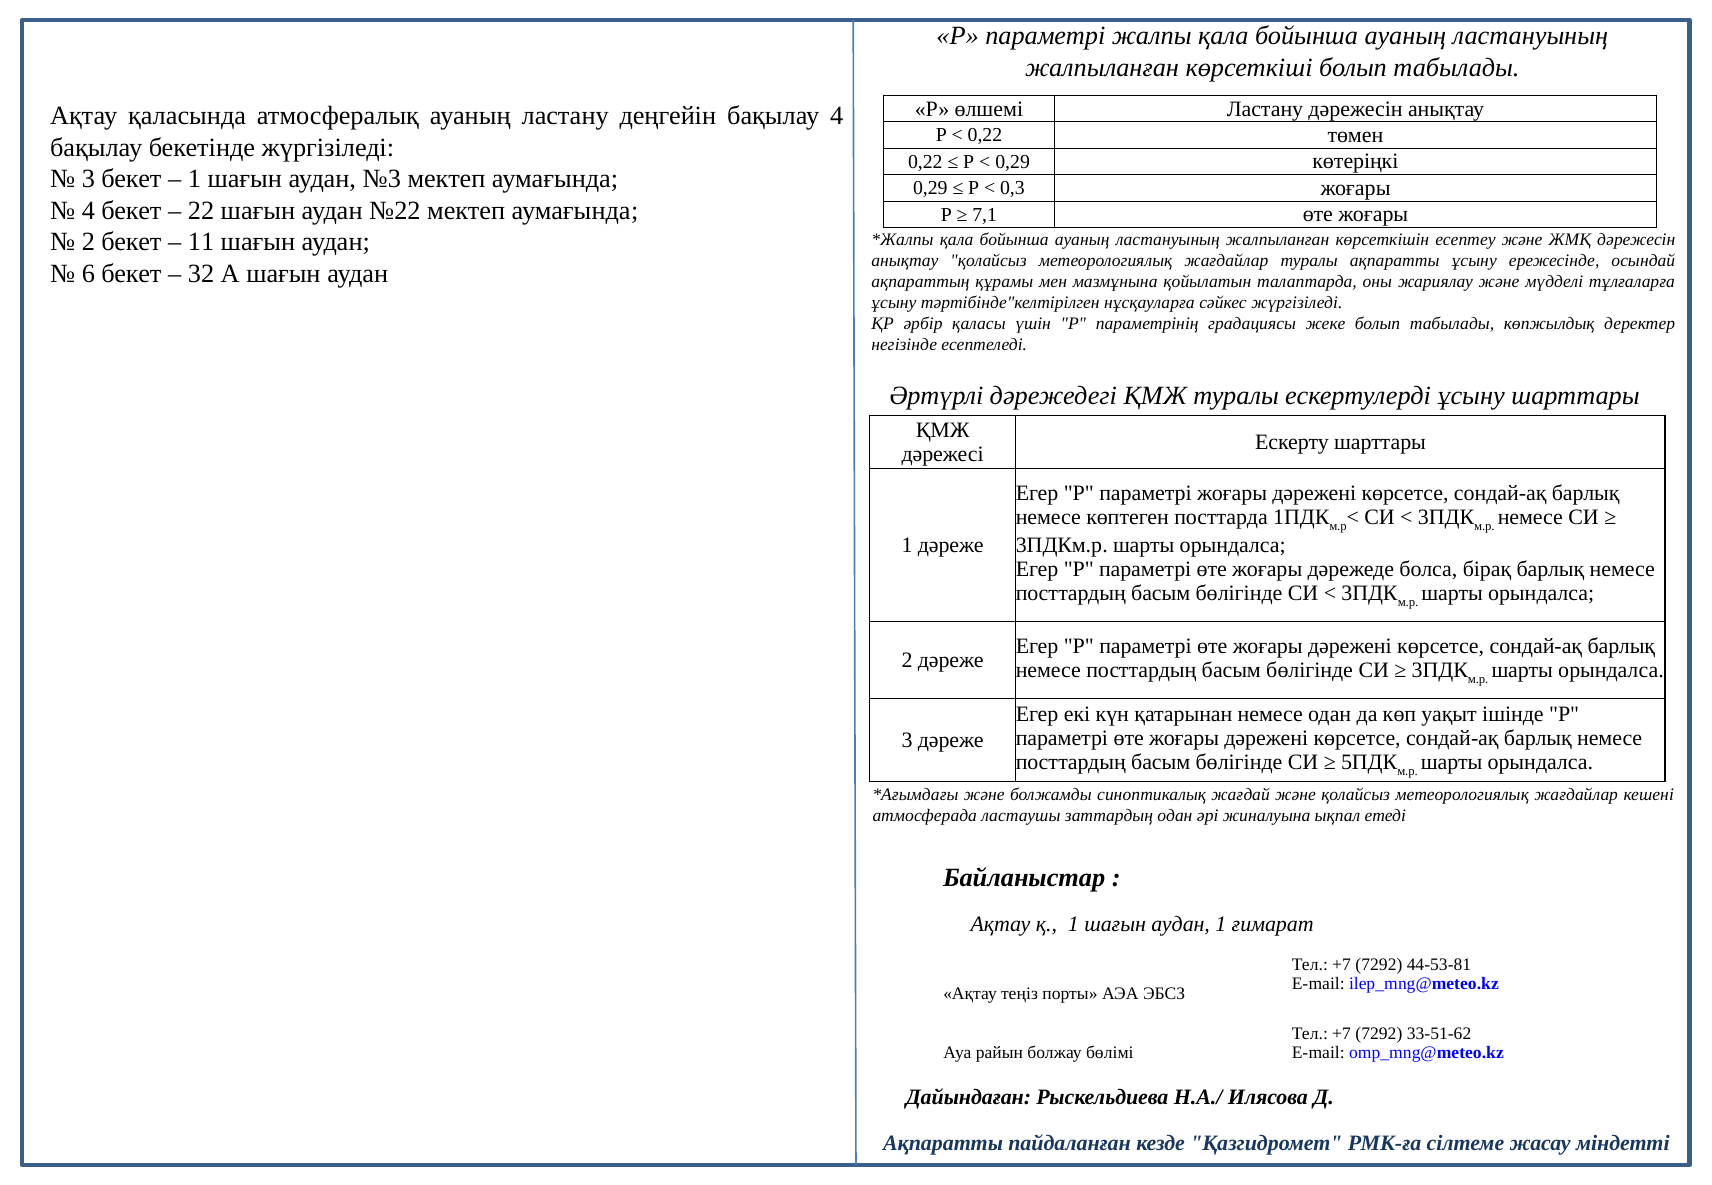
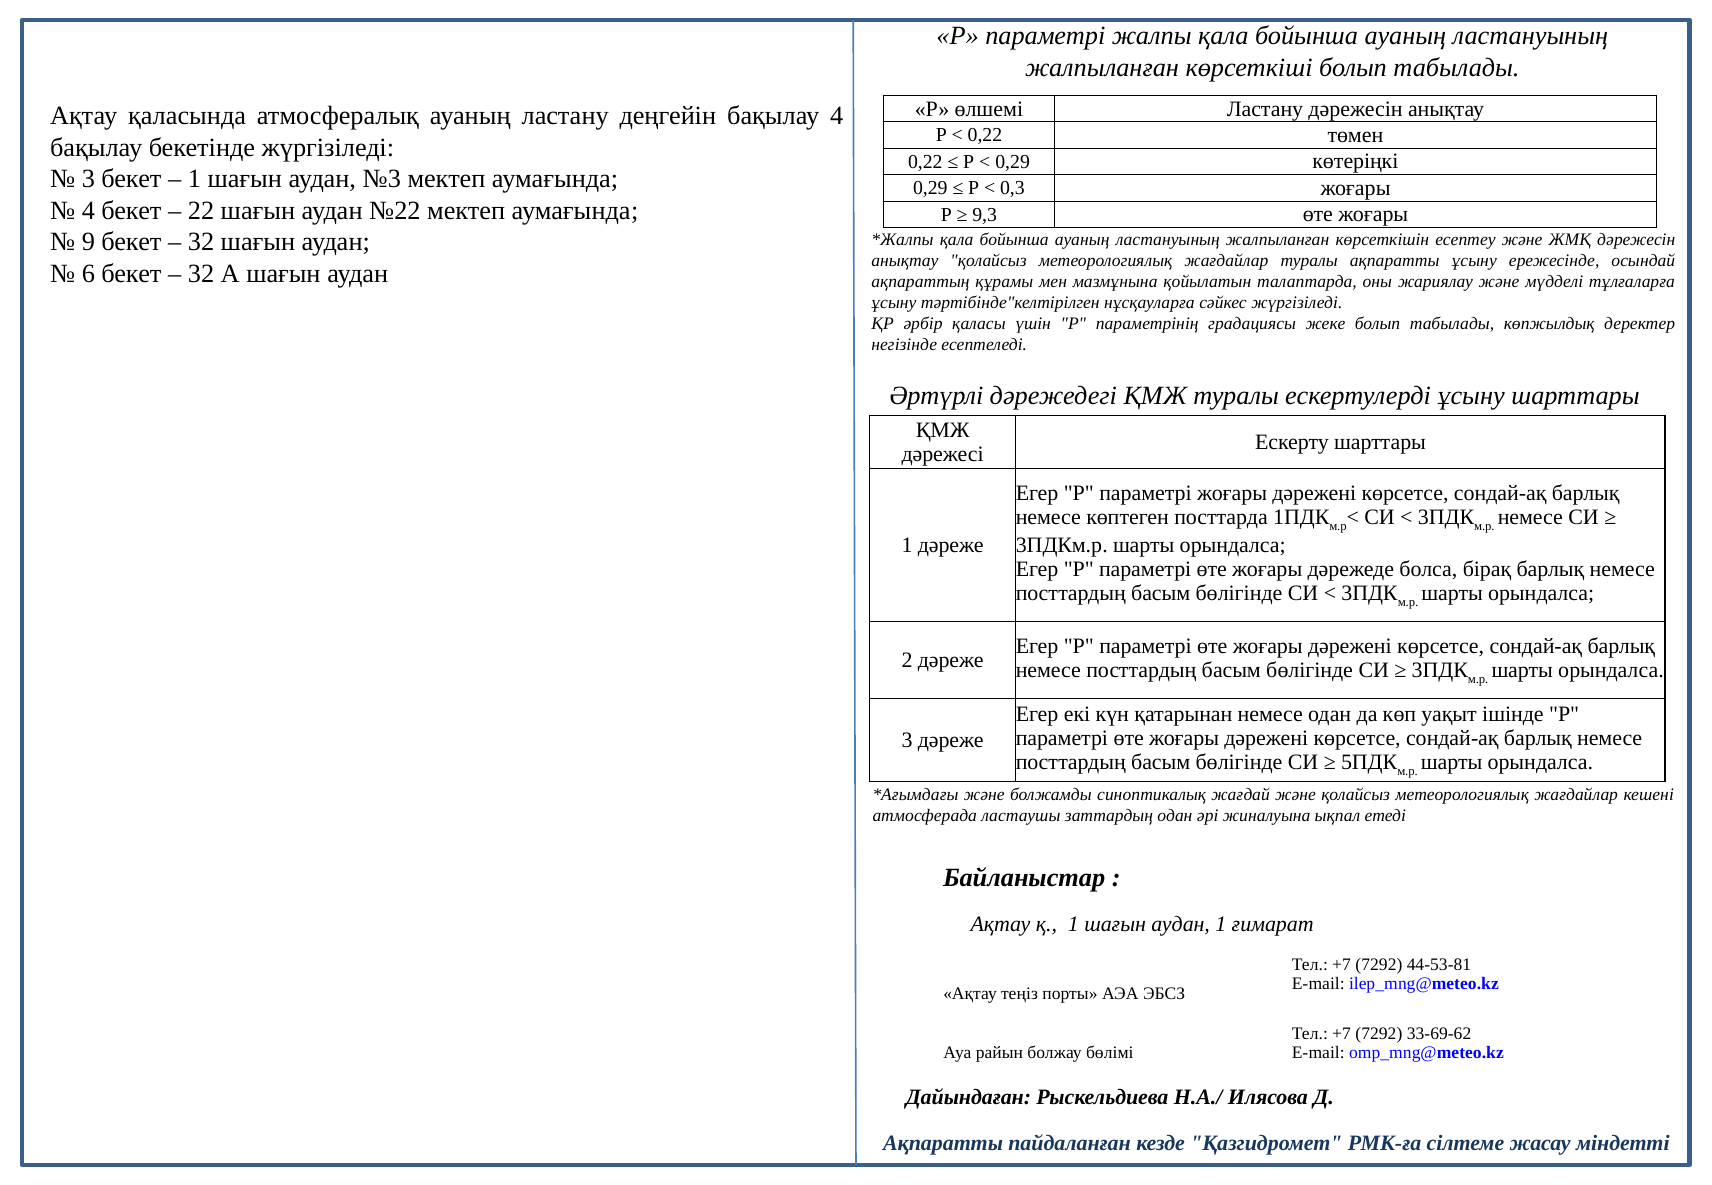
7,1: 7,1 -> 9,3 (985, 215)
2: 2 -> 9 (88, 242)
11: 11 -> 32 (201, 242)
33-51-62: 33-51-62 -> 33-69-62 (1439, 1034)
